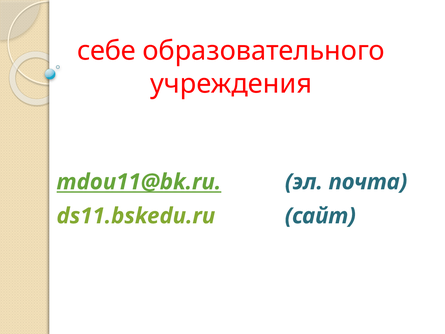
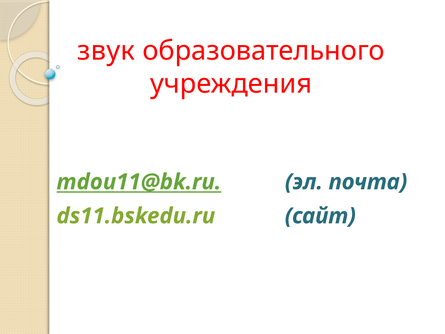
себе: себе -> звук (106, 51)
